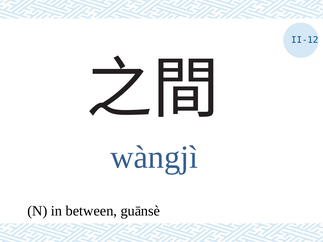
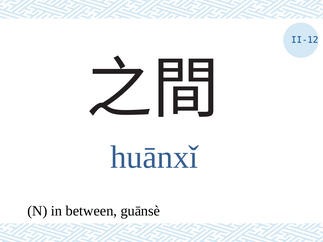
wàngjì: wàngjì -> huānxǐ (154, 157)
